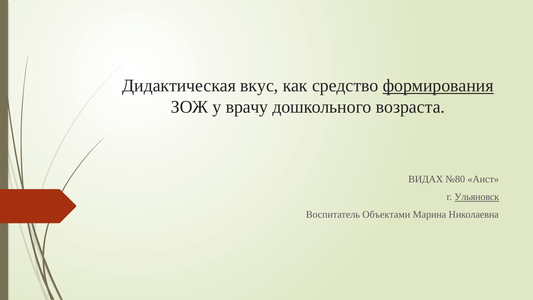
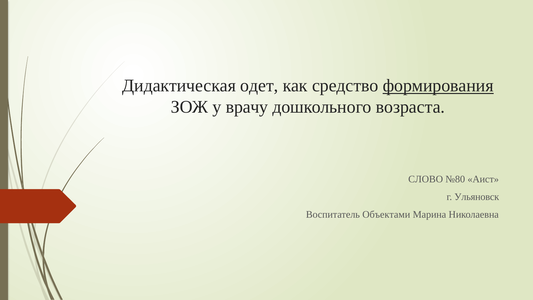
вкус: вкус -> одет (259, 86)
ВИДАХ: ВИДАХ -> СЛОВО (426, 179)
Ульяновск underline: present -> none (477, 197)
